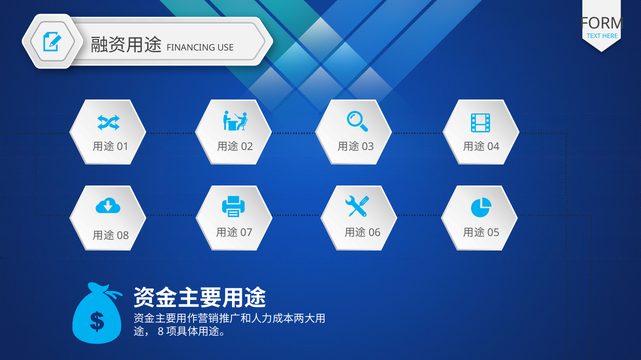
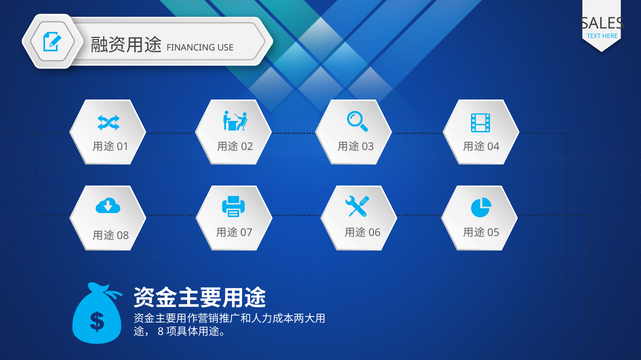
FORM: FORM -> SALES (602, 23)
